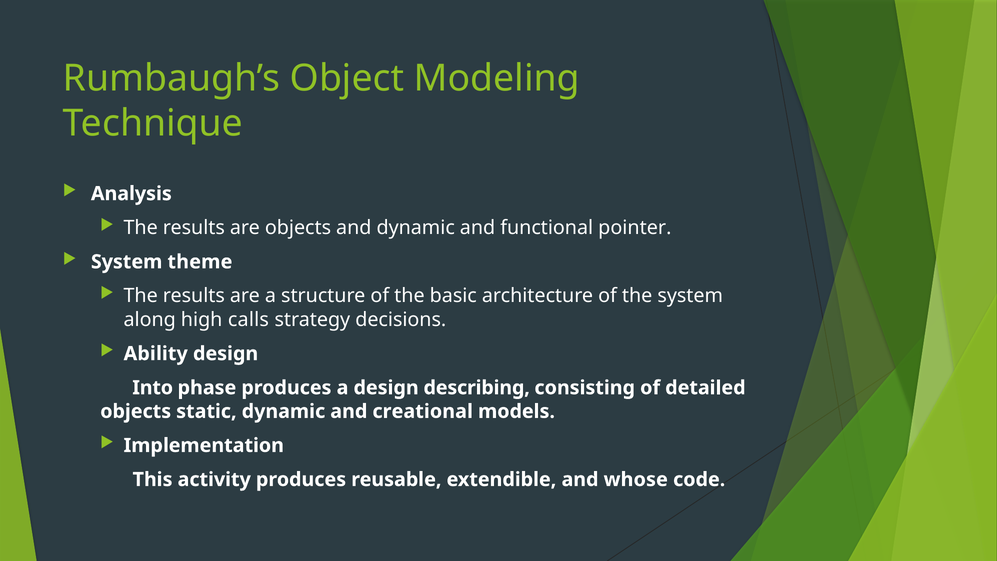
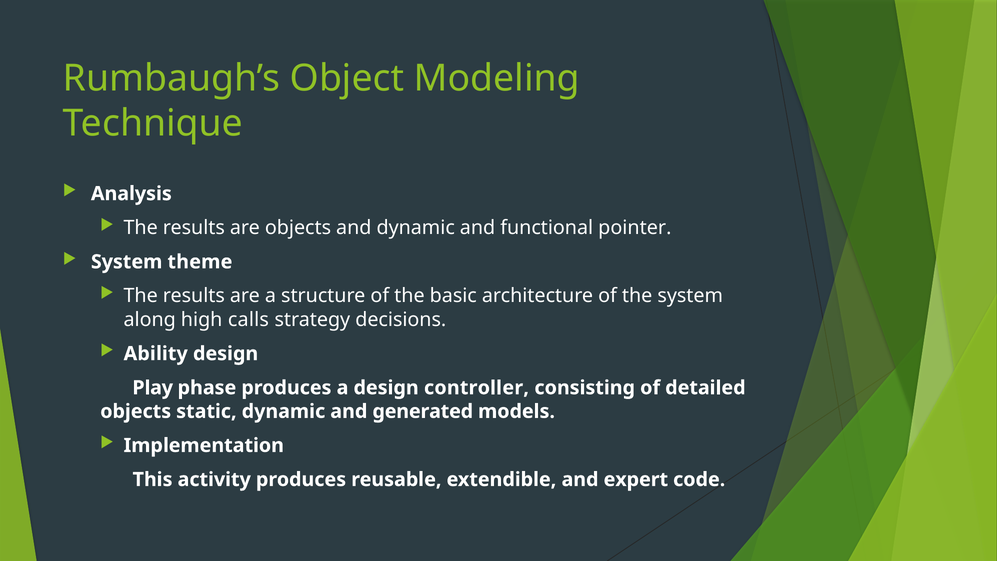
Into: Into -> Play (153, 388)
describing: describing -> controller (476, 388)
creational: creational -> generated (423, 411)
whose: whose -> expert (636, 479)
